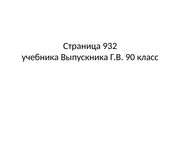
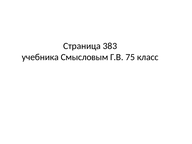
932: 932 -> 383 (110, 46)
Выпускника: Выпускника -> Смысловым (85, 57)
90: 90 -> 75 (130, 57)
